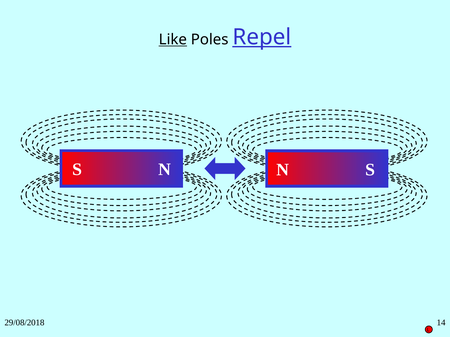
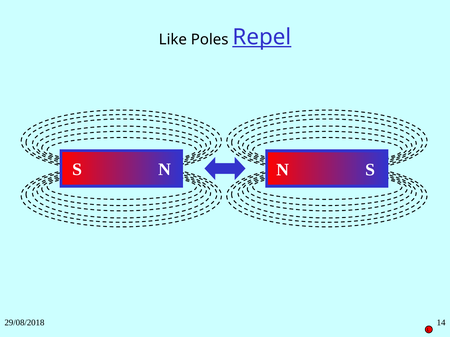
Like underline: present -> none (173, 40)
